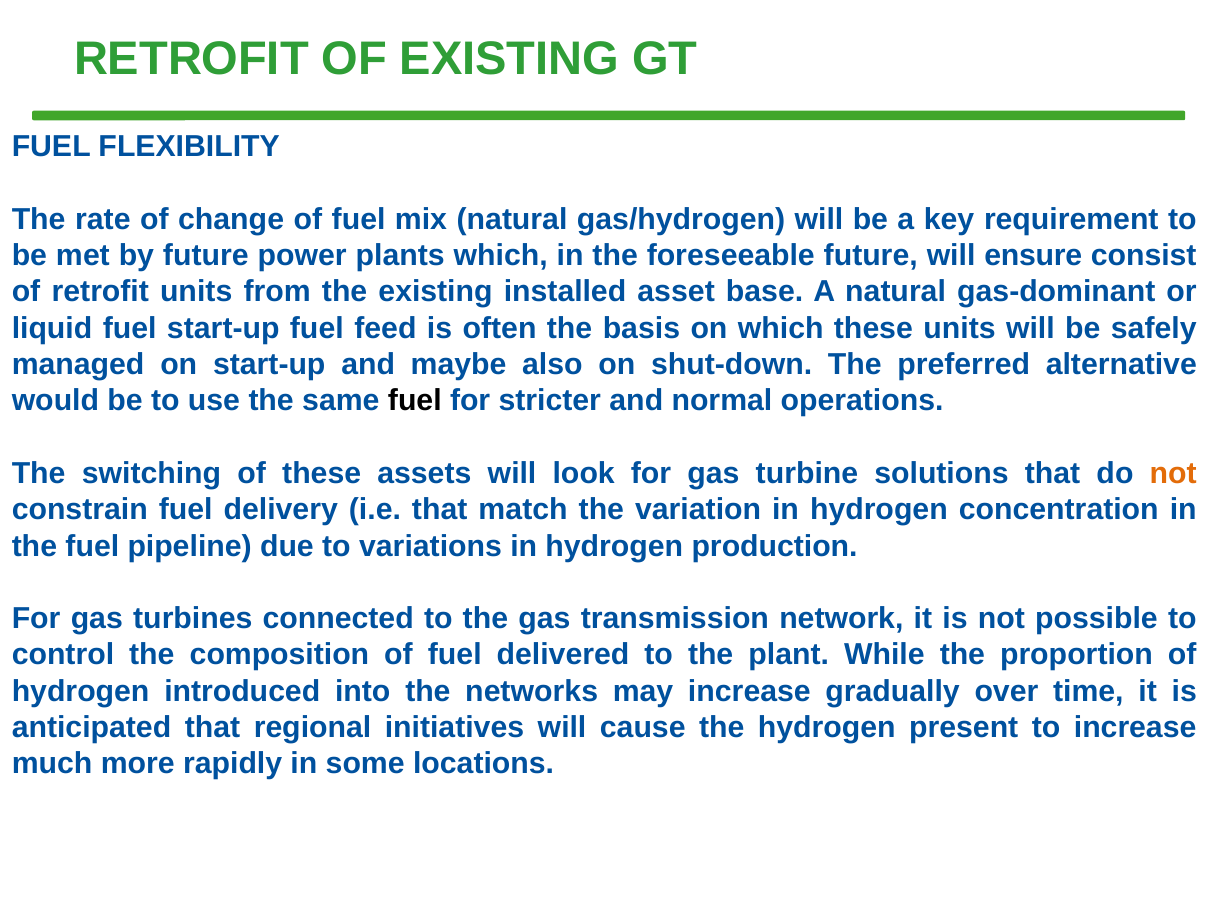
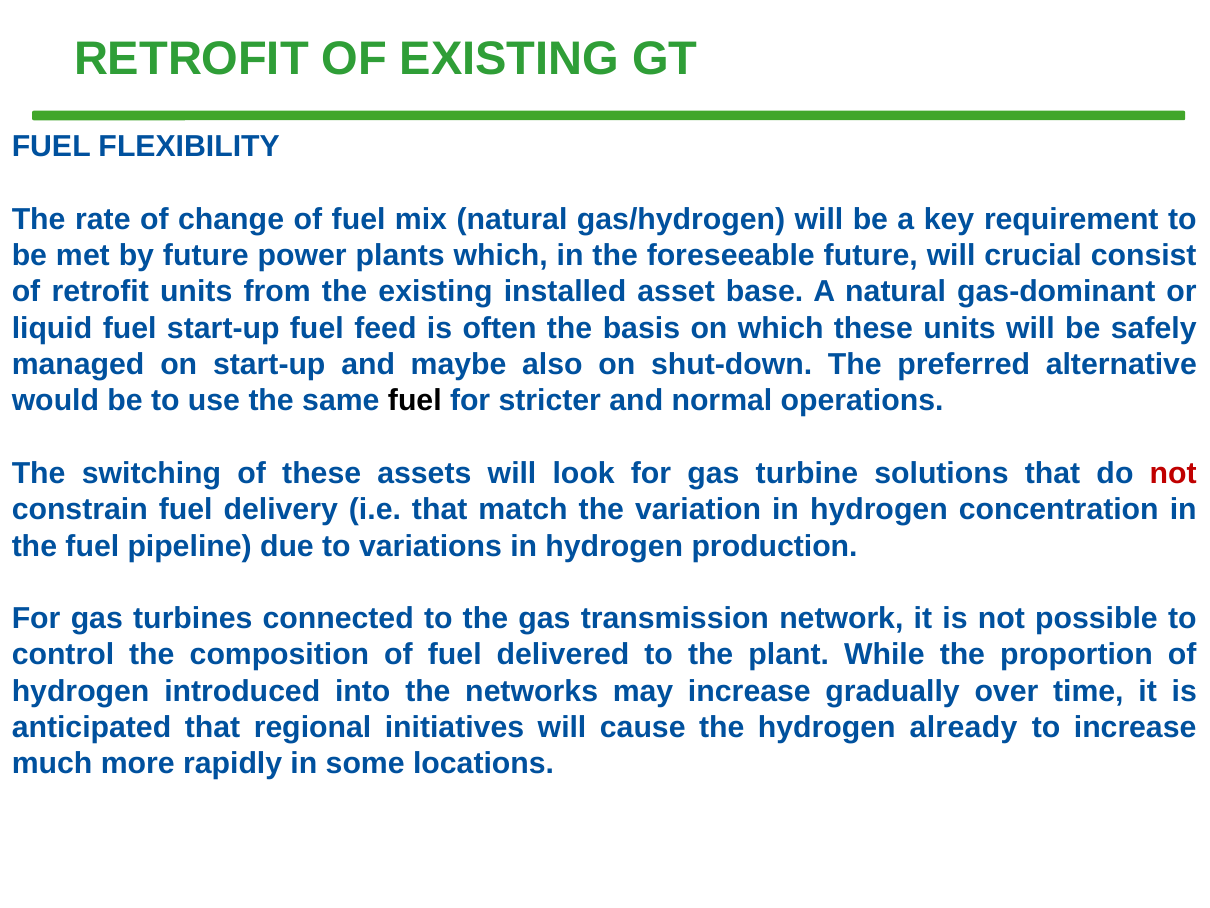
ensure: ensure -> crucial (1033, 255)
not colour: orange -> red (1173, 473)
present: present -> already (964, 727)
